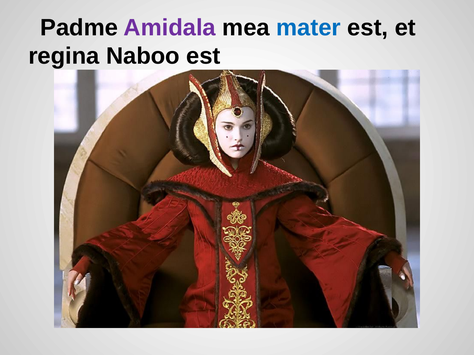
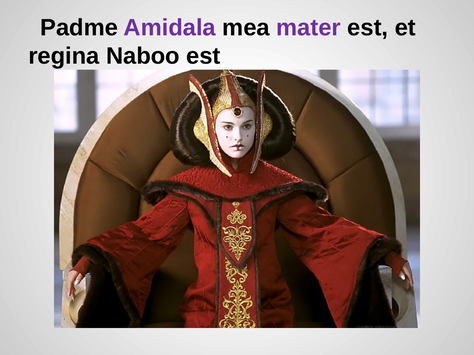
mater colour: blue -> purple (309, 28)
